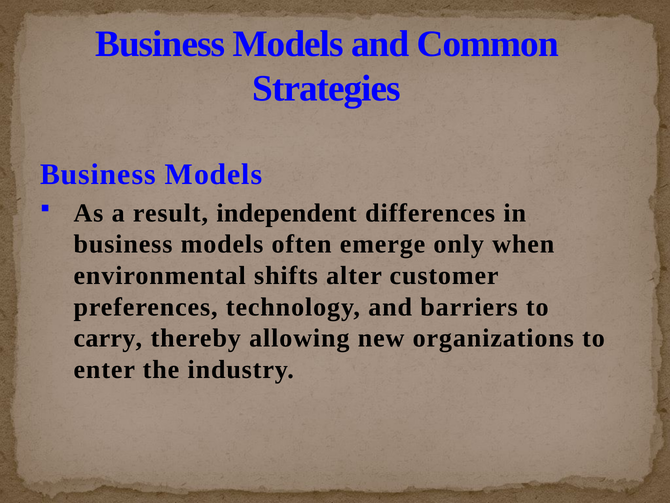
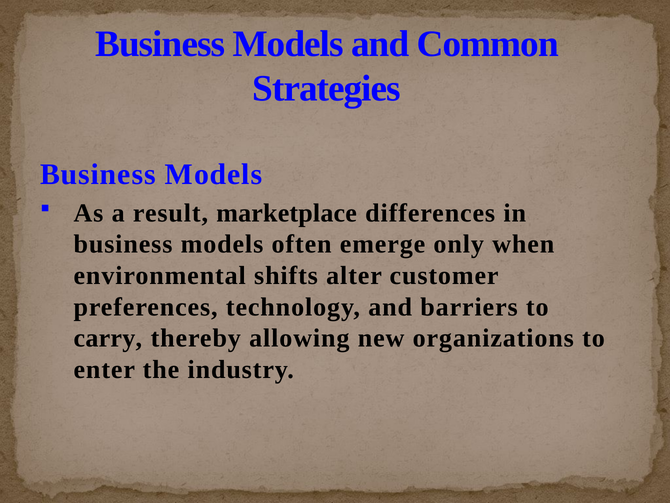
independent: independent -> marketplace (287, 213)
